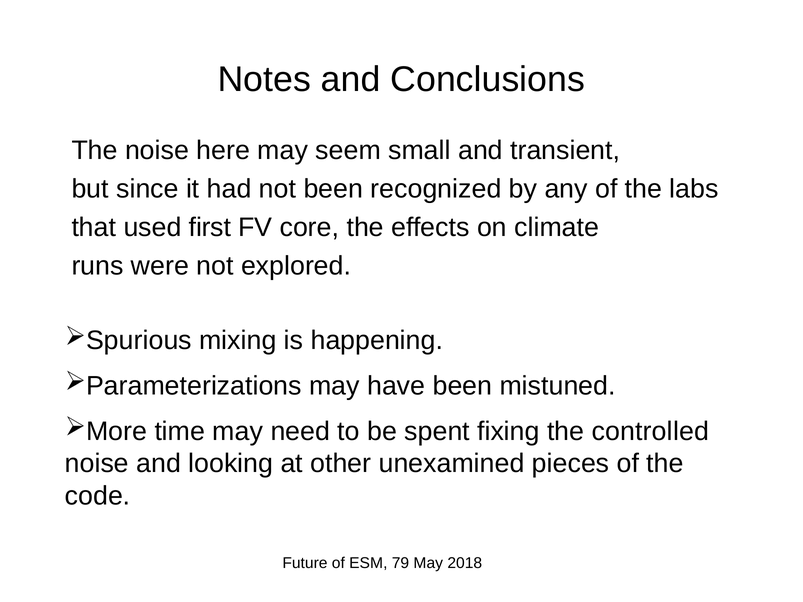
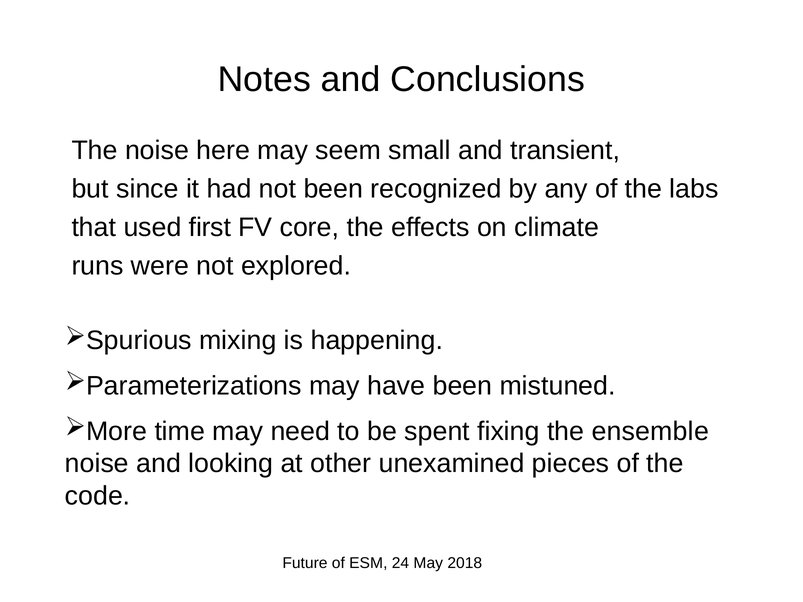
controlled: controlled -> ensemble (650, 432)
79: 79 -> 24 (400, 563)
